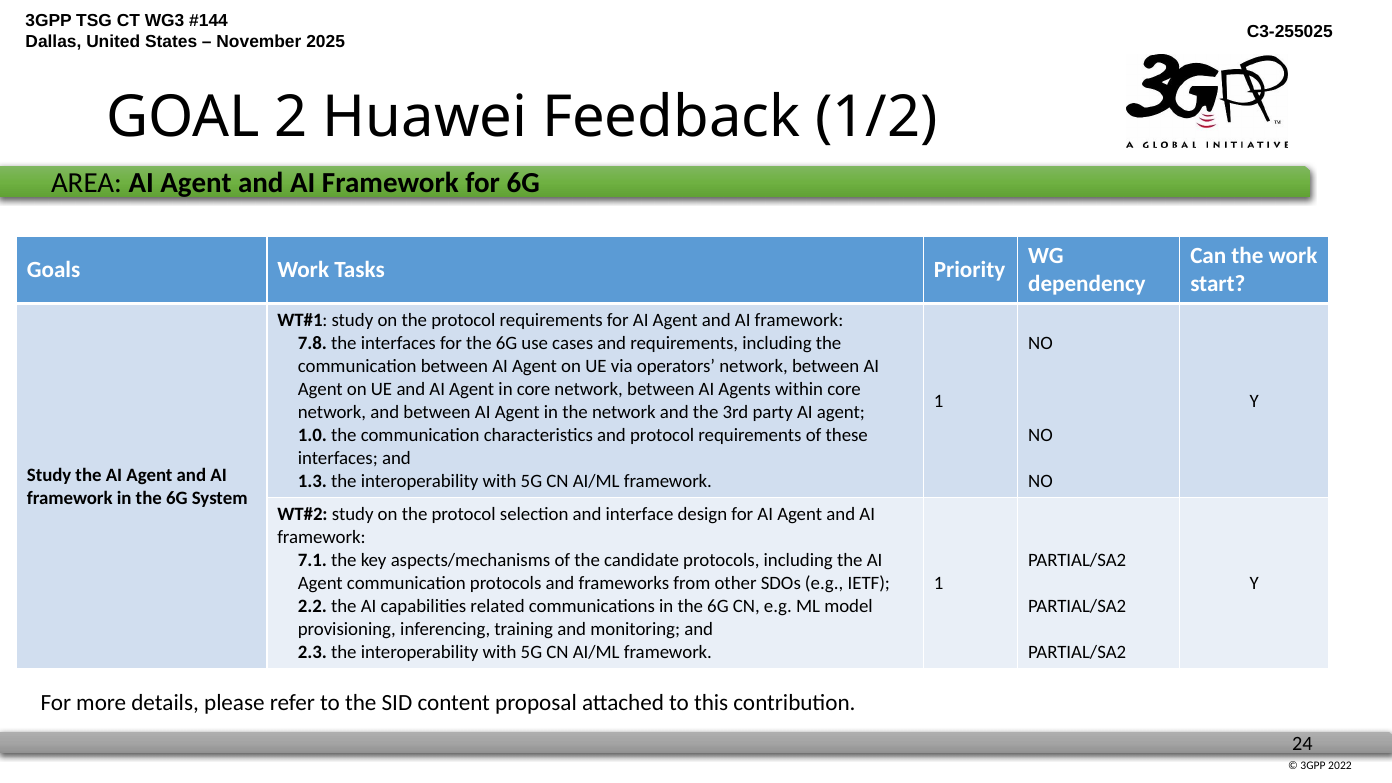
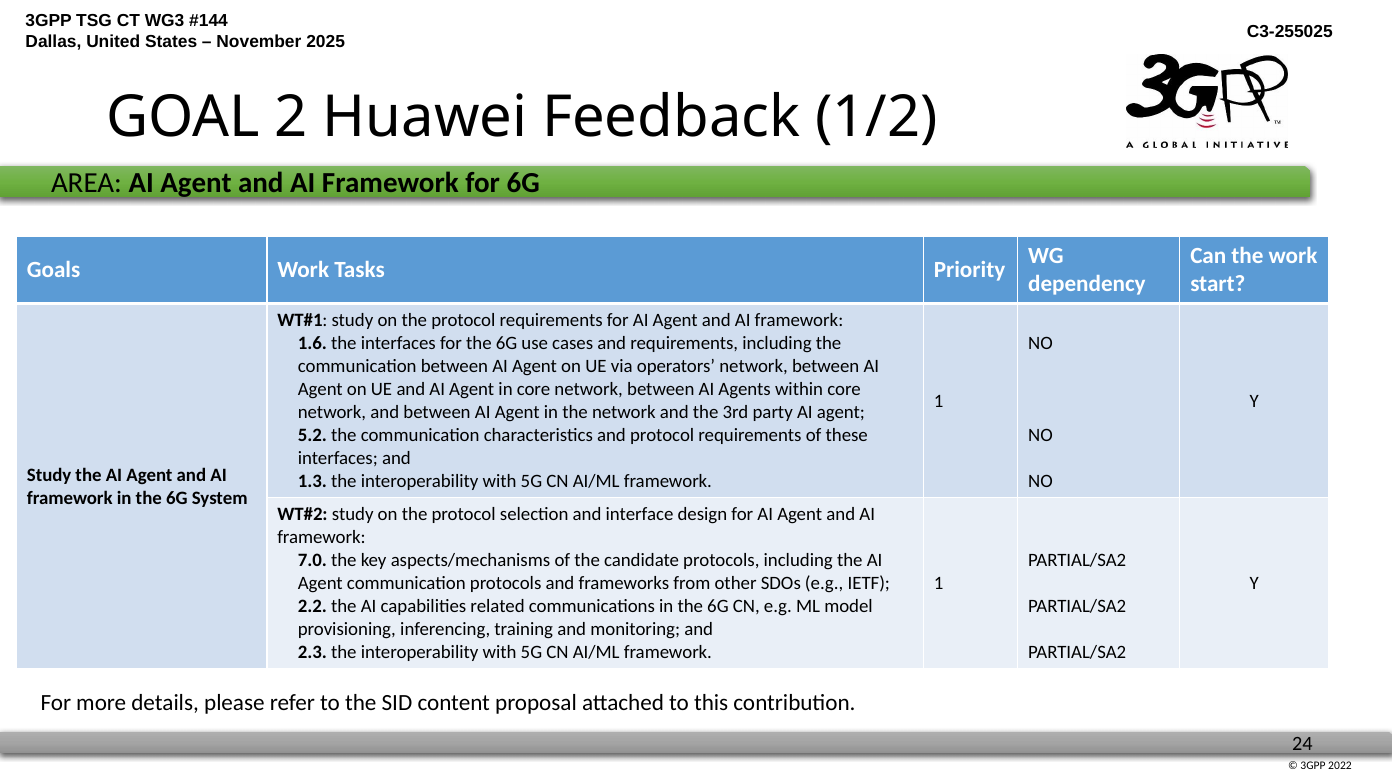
7.8: 7.8 -> 1.6 (312, 343)
1.0: 1.0 -> 5.2 (312, 435)
7.1: 7.1 -> 7.0 (312, 561)
